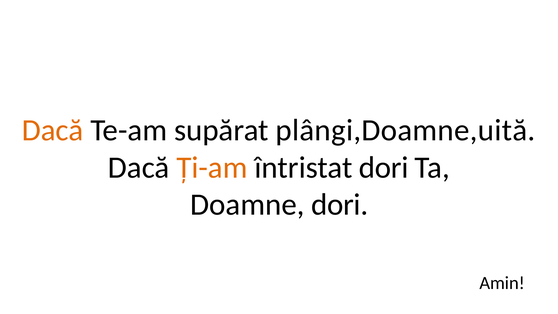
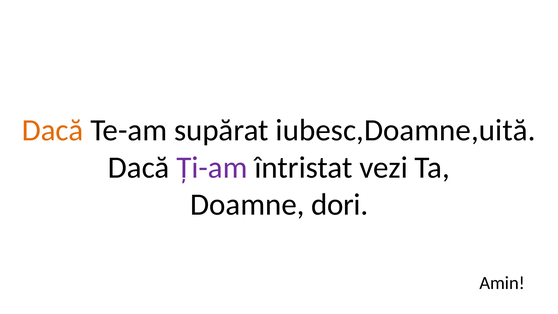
plângi,Doamne,uită: plângi,Doamne,uită -> iubesc,Doamne,uită (406, 130)
Ți-am colour: orange -> purple (212, 167)
întristat dori: dori -> vezi (384, 167)
